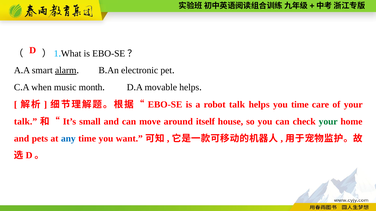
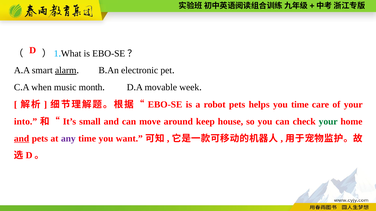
movable helps: helps -> week (189, 87)
robot talk: talk -> pets (237, 105)
talk: talk -> into (26, 122)
itself: itself -> keep (205, 122)
and underline: none -> present (22, 139)
any colour: blue -> purple (68, 139)
